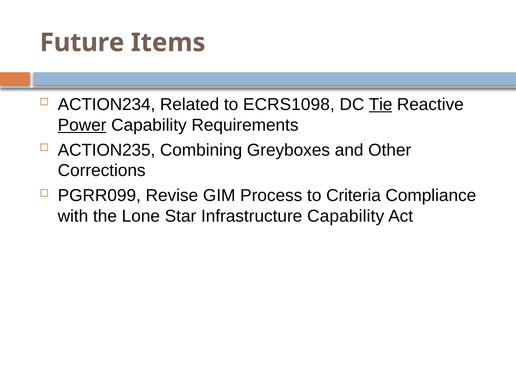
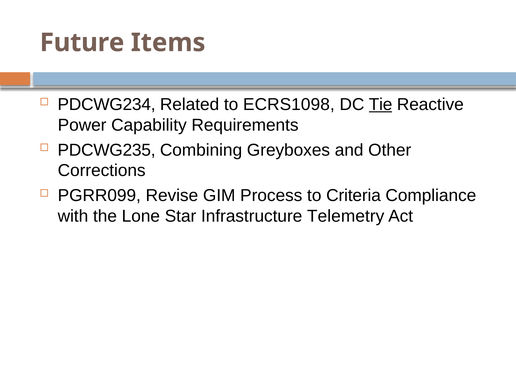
ACTION234: ACTION234 -> PDCWG234 (107, 104)
Power underline: present -> none (82, 125)
ACTION235: ACTION235 -> PDCWG235 (107, 150)
Infrastructure Capability: Capability -> Telemetry (346, 216)
